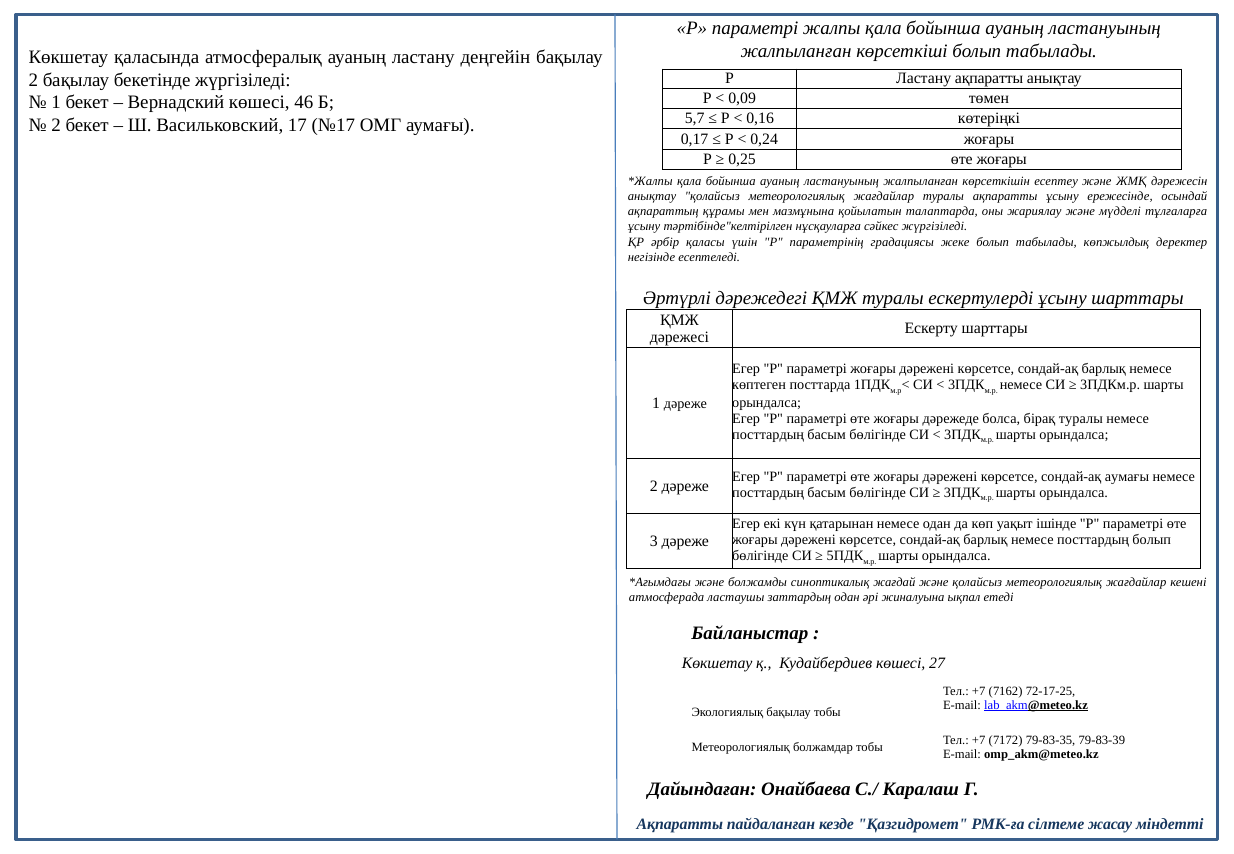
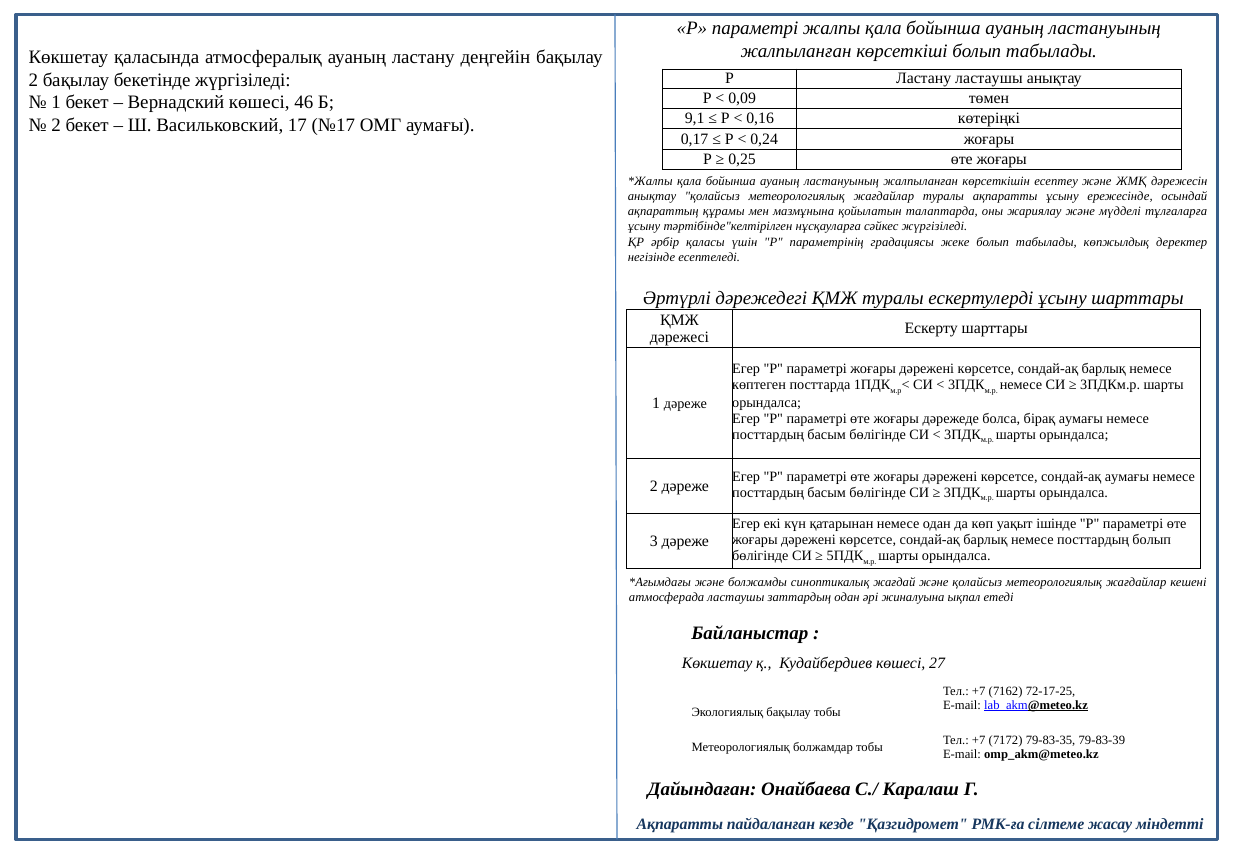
Ластану ақпаратты: ақпаратты -> ластаушы (989, 79)
5,7: 5,7 -> 9,1 (695, 119)
бірақ туралы: туралы -> аумағы (1081, 419)
